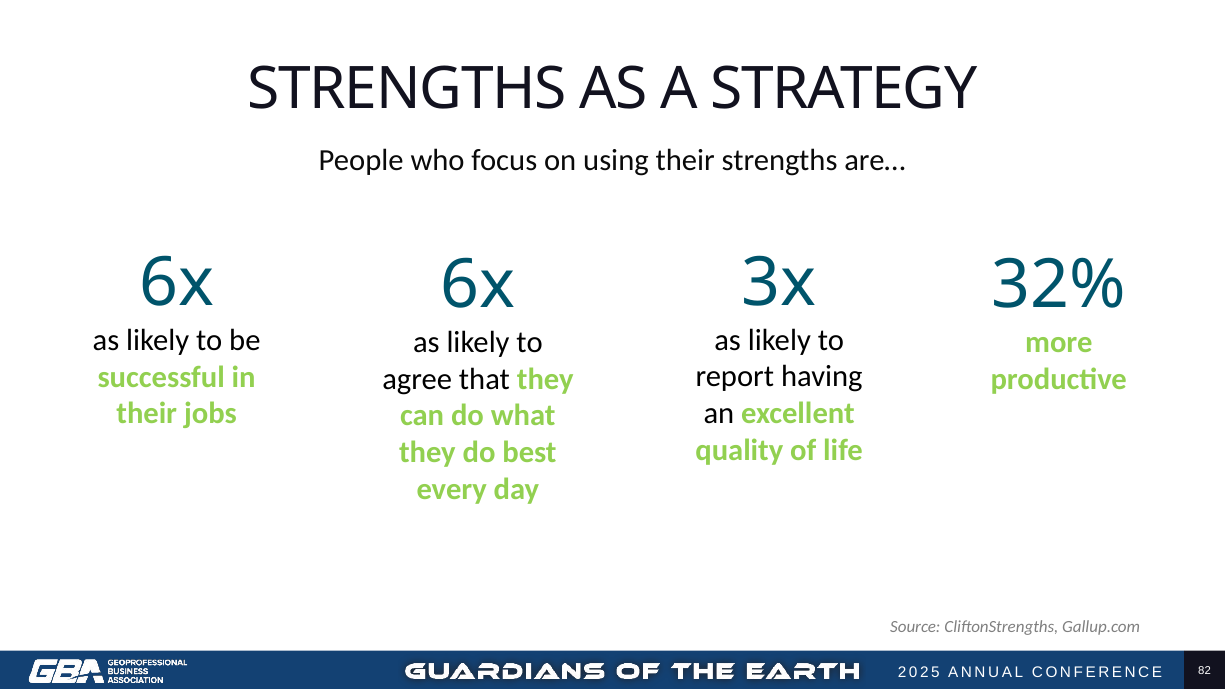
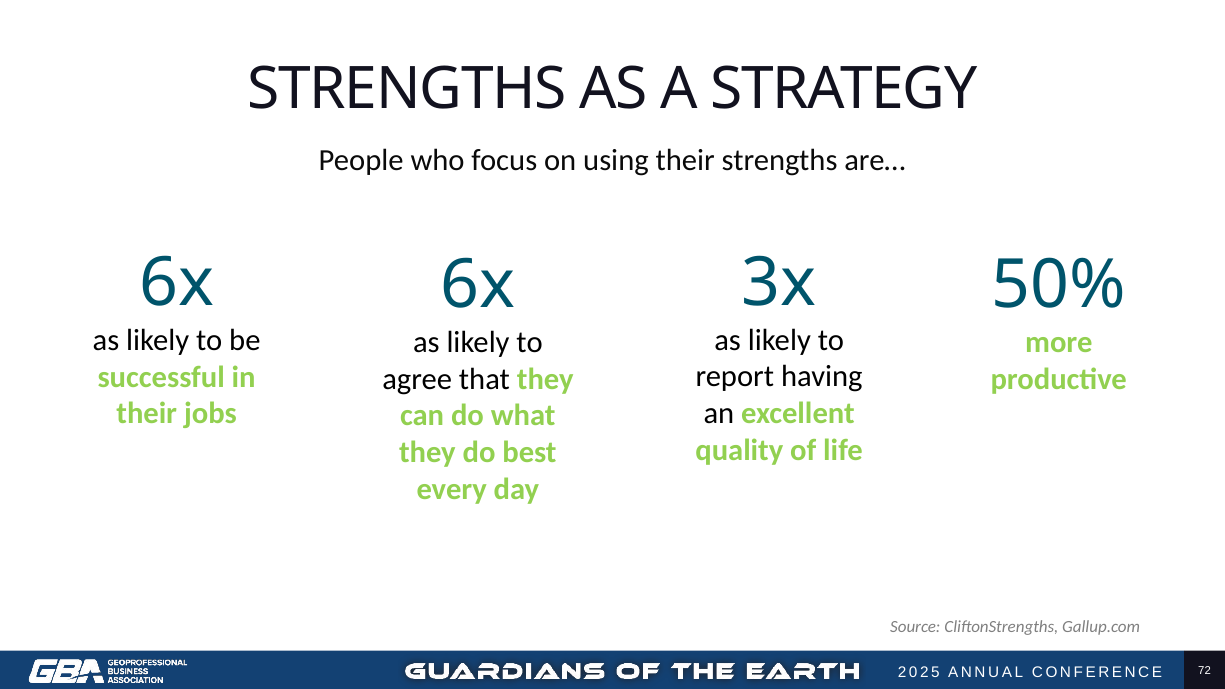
32%: 32% -> 50% (1059, 285)
82: 82 -> 72 (1205, 671)
